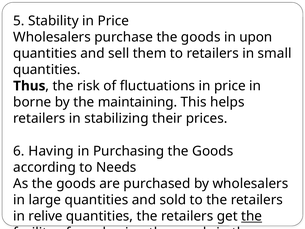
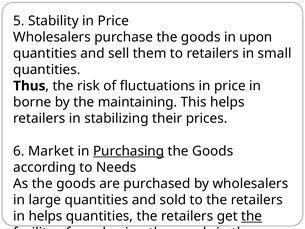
Having: Having -> Market (51, 151)
Purchasing underline: none -> present (129, 151)
in relive: relive -> helps (46, 216)
